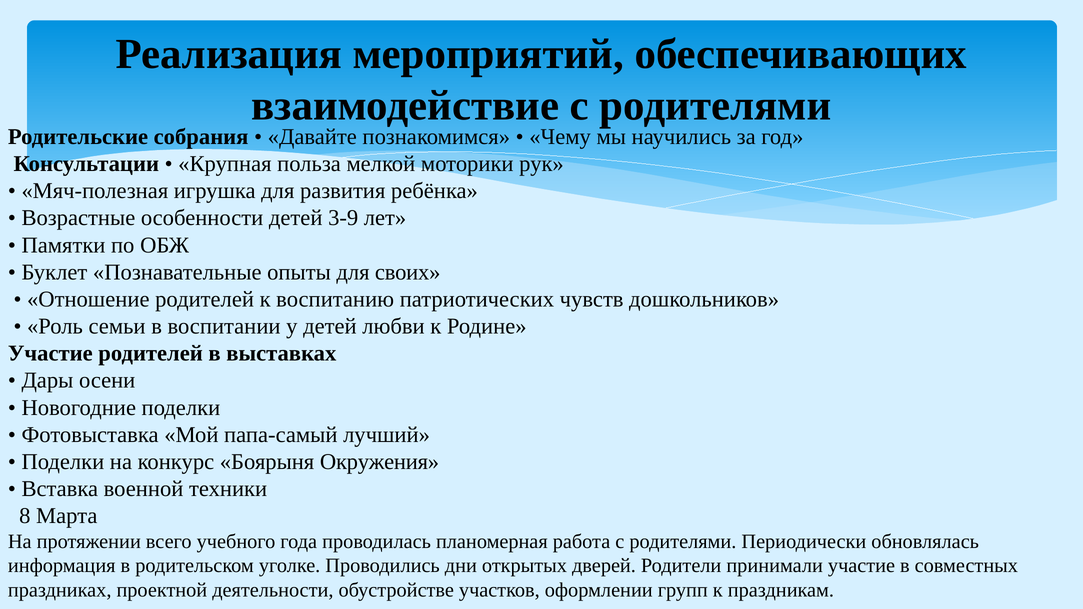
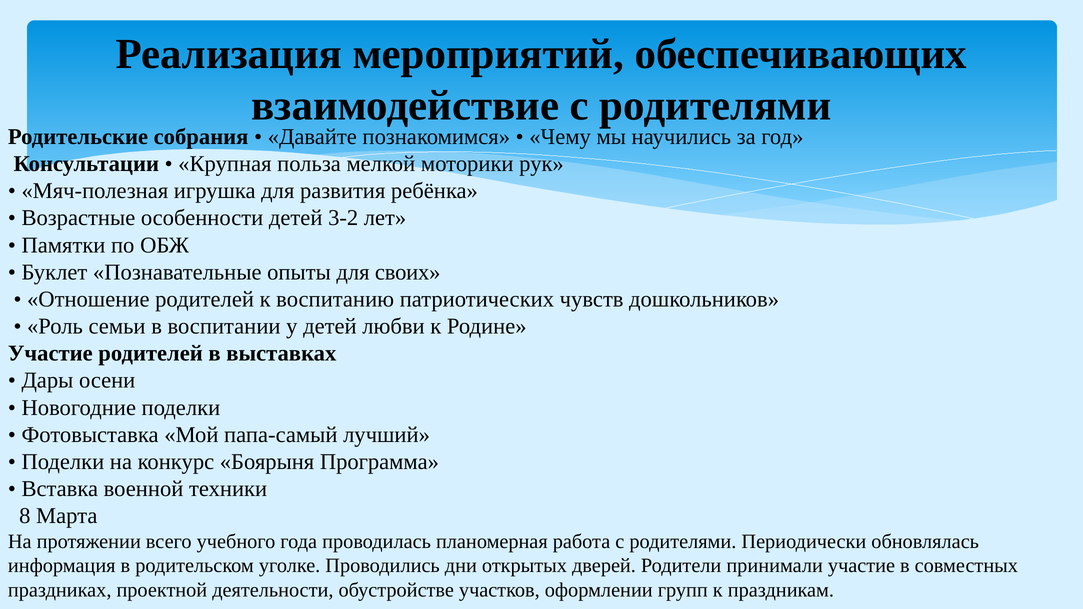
3-9: 3-9 -> 3-2 (343, 218)
Окружения: Окружения -> Программа (379, 462)
